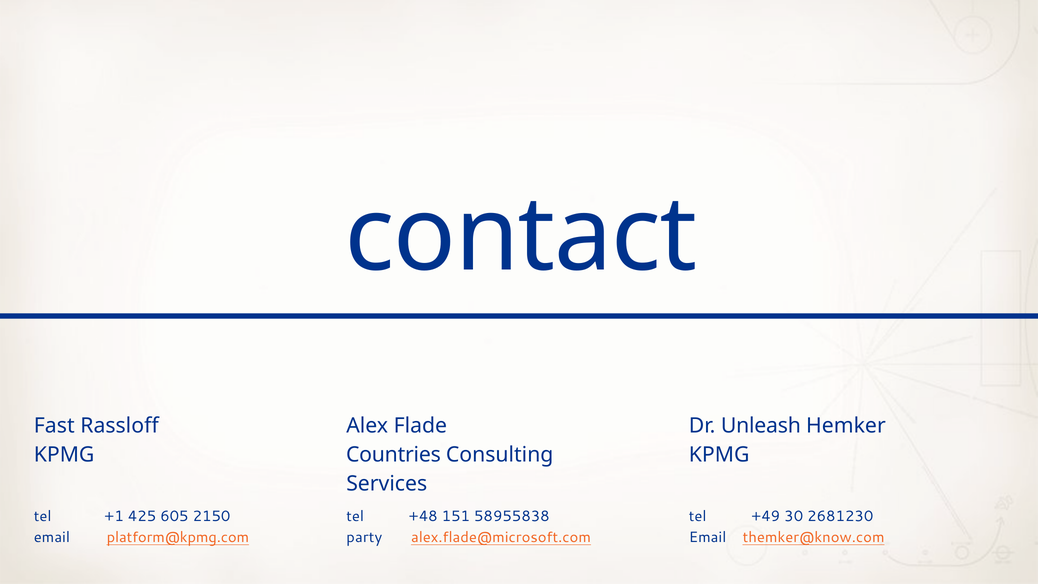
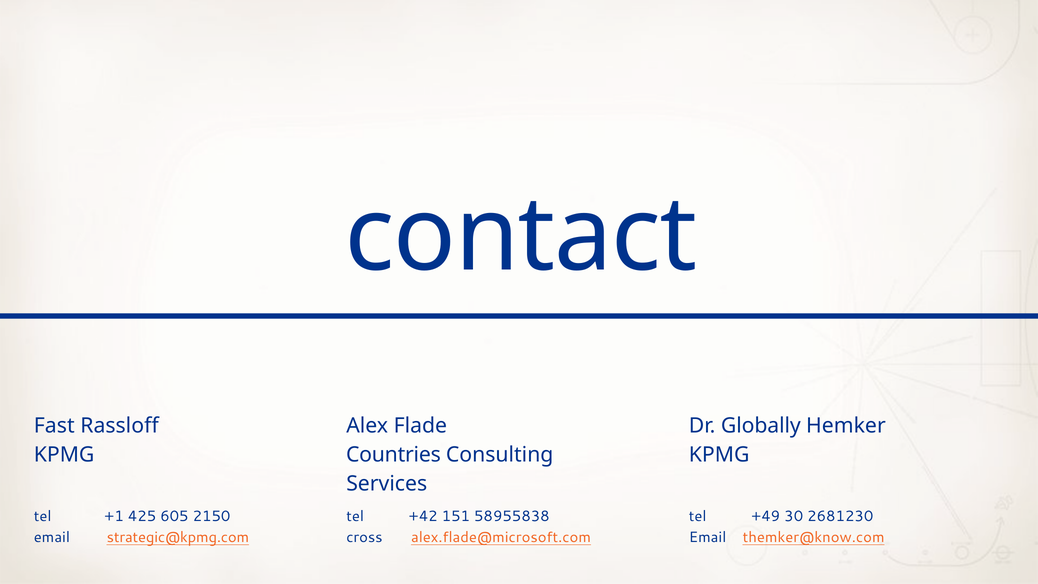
Unleash: Unleash -> Globally (761, 426)
+48: +48 -> +42 (423, 516)
platform@kpmg.com: platform@kpmg.com -> strategic@kpmg.com (178, 537)
party: party -> cross (364, 537)
